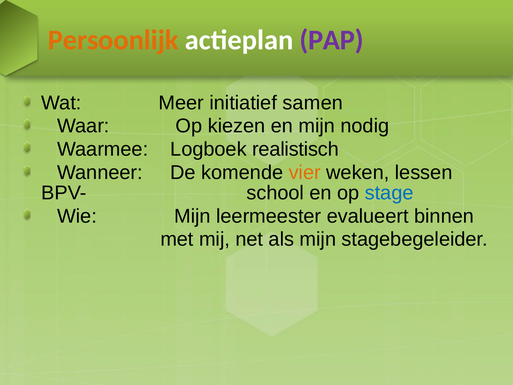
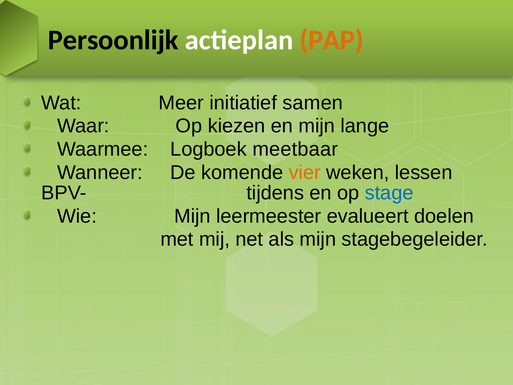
Persoonlijk colour: orange -> black (113, 40)
PAP colour: purple -> orange (332, 40)
nodig: nodig -> lange (365, 126)
realistisch: realistisch -> meetbaar (295, 149)
school: school -> tijdens (275, 193)
binnen: binnen -> doelen (444, 216)
